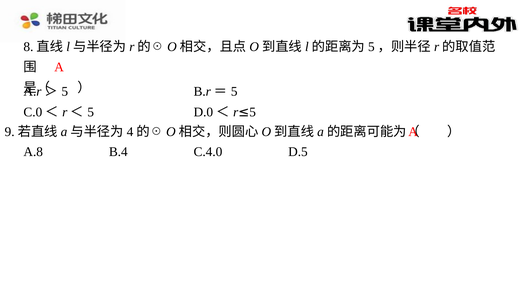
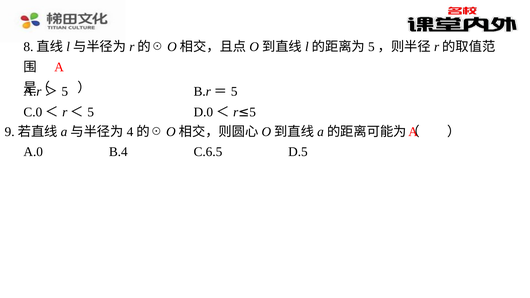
A.8: A.8 -> A.0 (33, 152)
C.4.0: C.4.0 -> C.6.5 (208, 152)
